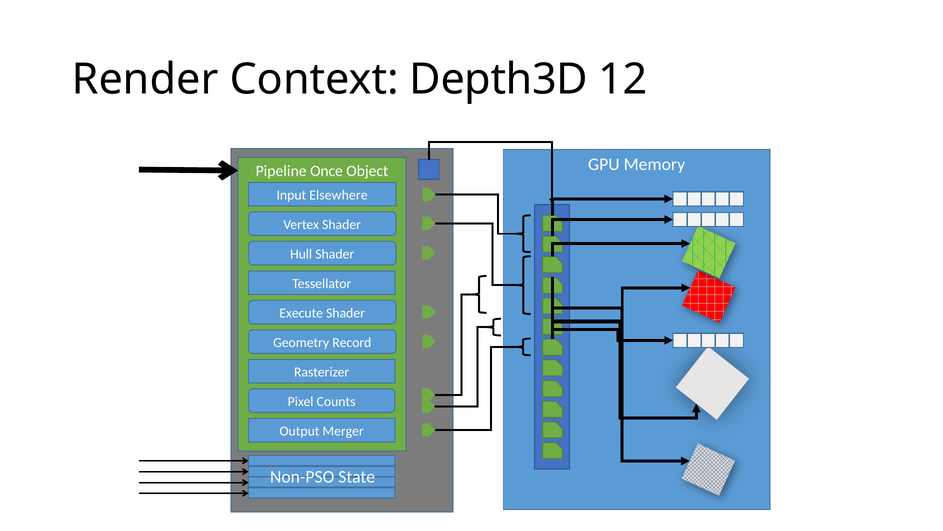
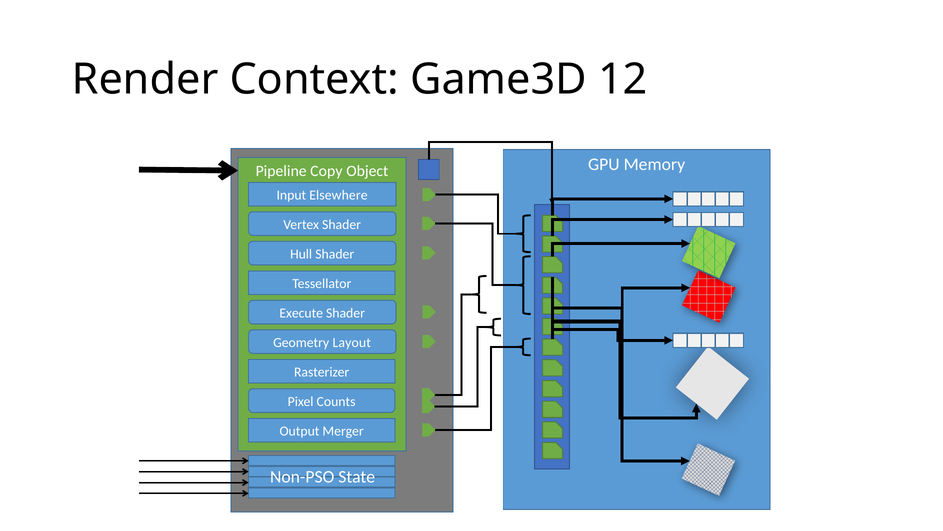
Depth3D: Depth3D -> Game3D (498, 79)
Once: Once -> Copy (326, 171)
Record: Record -> Layout (352, 342)
